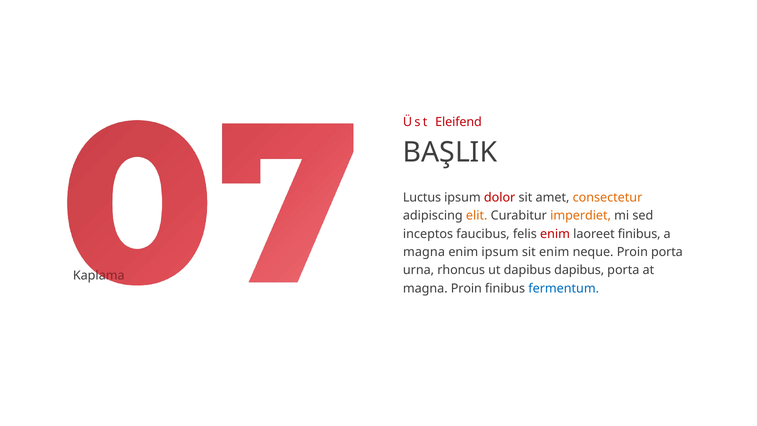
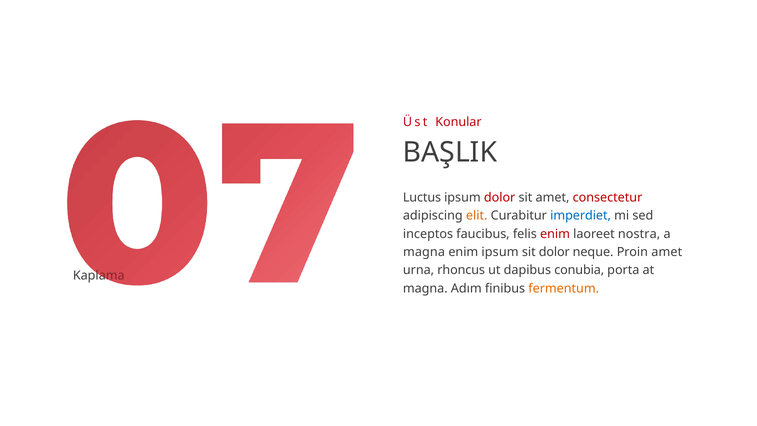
Eleifend: Eleifend -> Konular (458, 122)
consectetur colour: orange -> red (607, 198)
imperdiet colour: orange -> blue (581, 216)
laoreet finibus: finibus -> nostra (639, 234)
sit enim: enim -> dolor (554, 252)
Proin porta: porta -> amet (667, 252)
dapibus dapibus: dapibus -> conubia (579, 270)
magna Proin: Proin -> Adım (466, 288)
fermentum colour: blue -> orange (564, 288)
